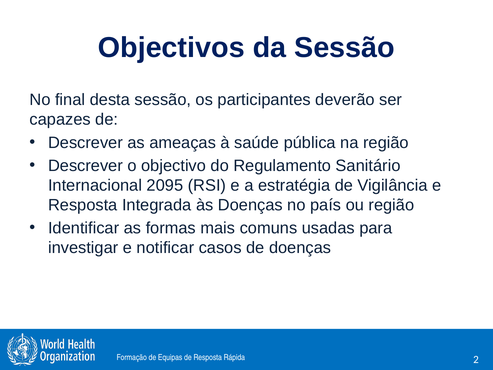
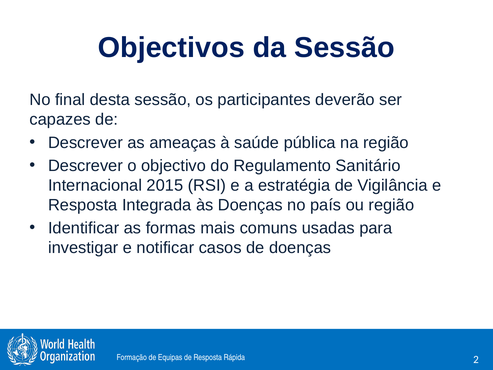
2095: 2095 -> 2015 (165, 185)
